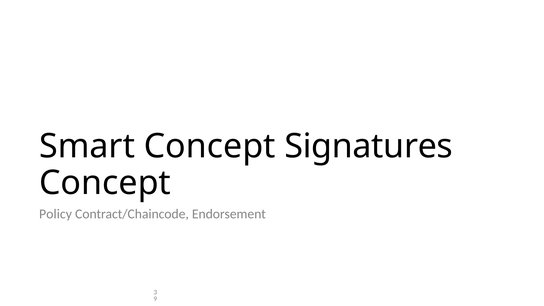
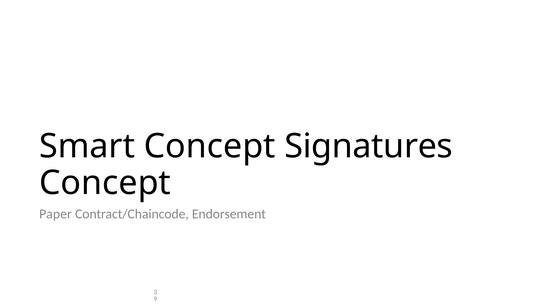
Policy: Policy -> Paper (56, 214)
